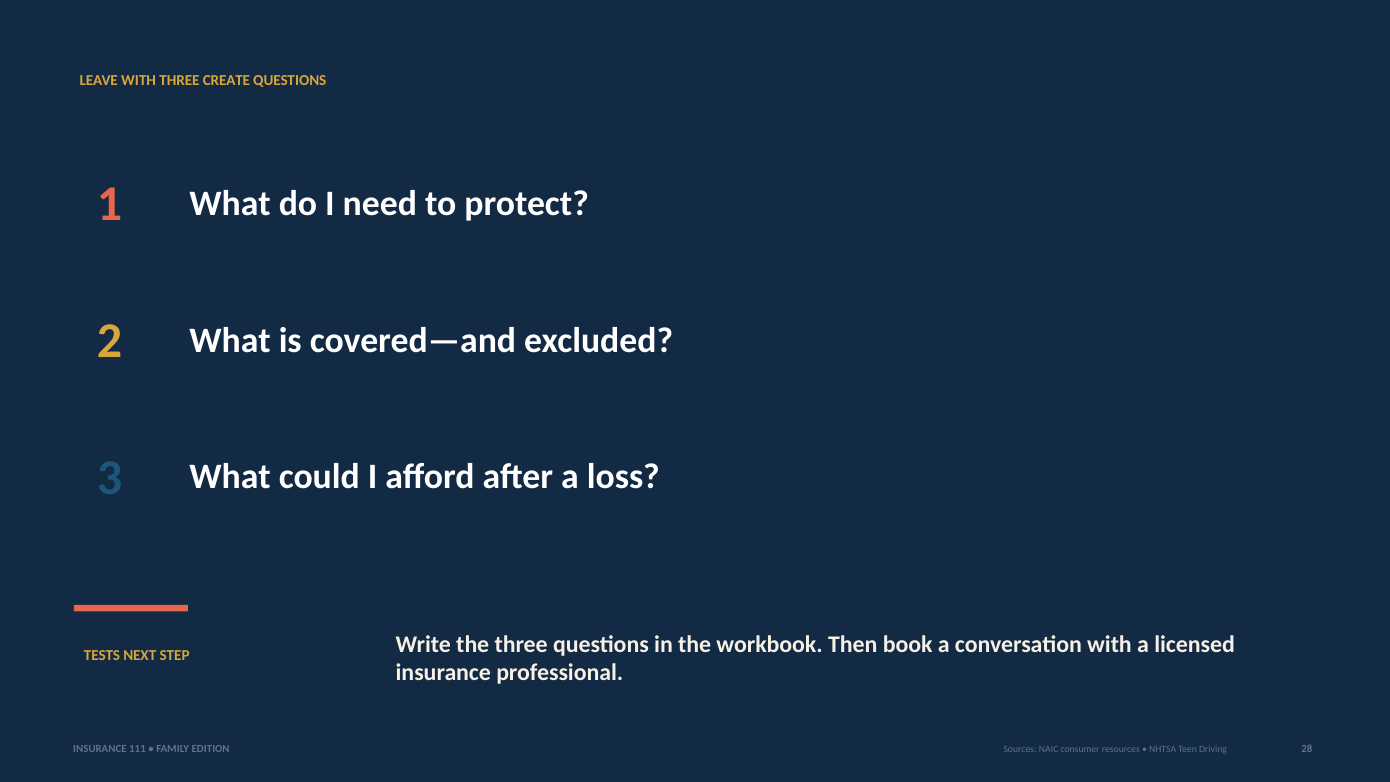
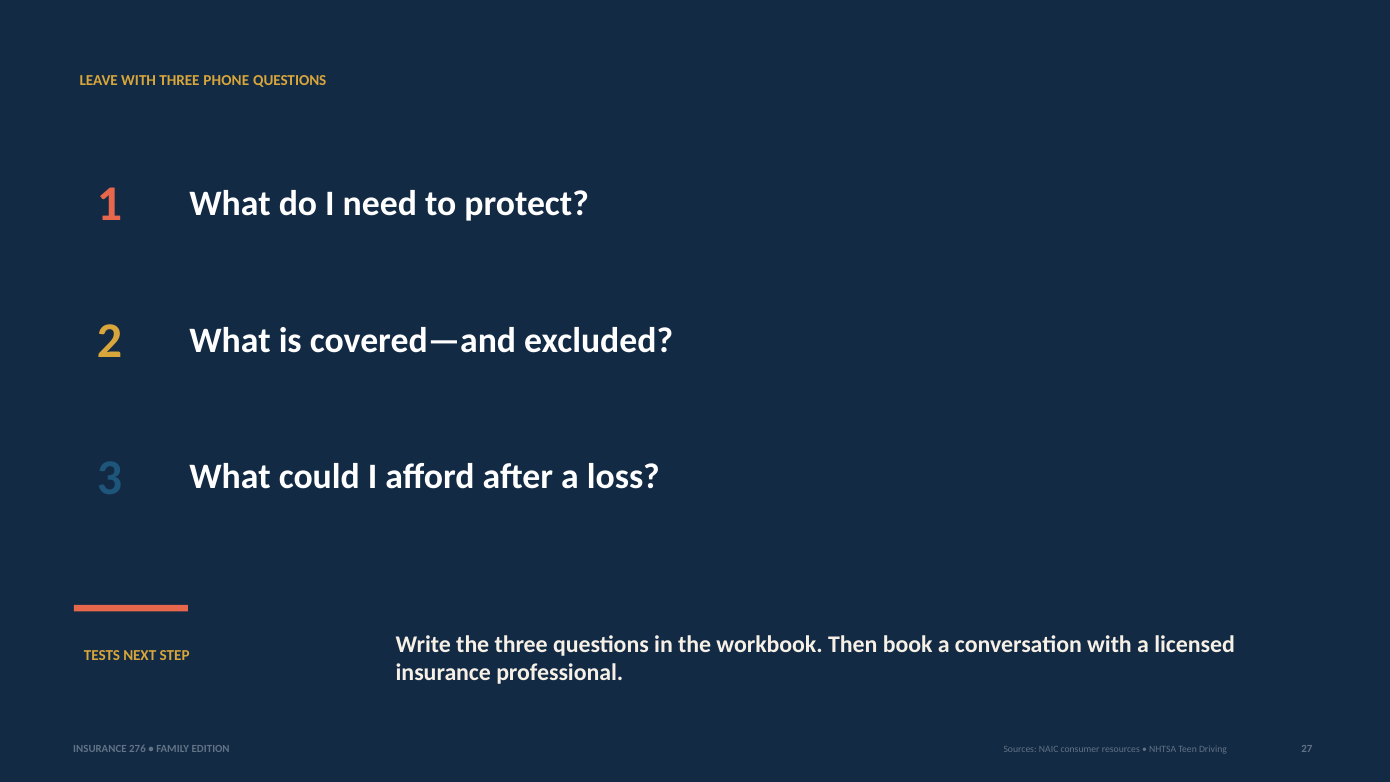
CREATE: CREATE -> PHONE (226, 80)
111: 111 -> 276 (137, 749)
28: 28 -> 27 (1307, 749)
